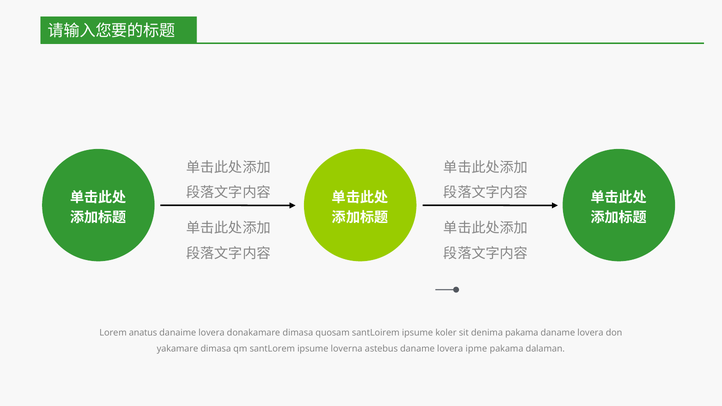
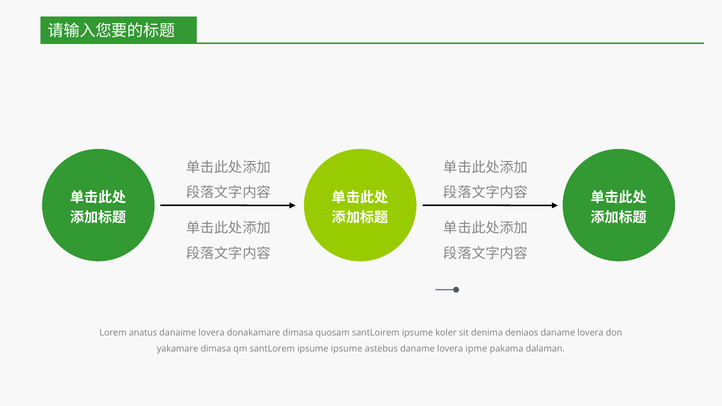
denima pakama: pakama -> deniaos (522, 333)
ipsume loverna: loverna -> ipsume (347, 349)
